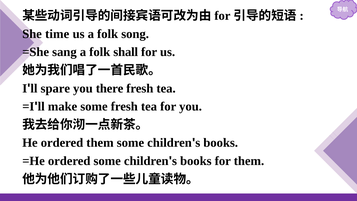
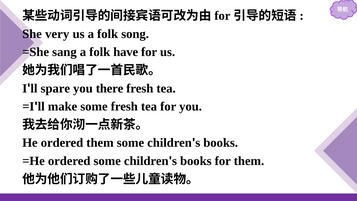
time: time -> very (57, 34)
shall: shall -> have (126, 52)
